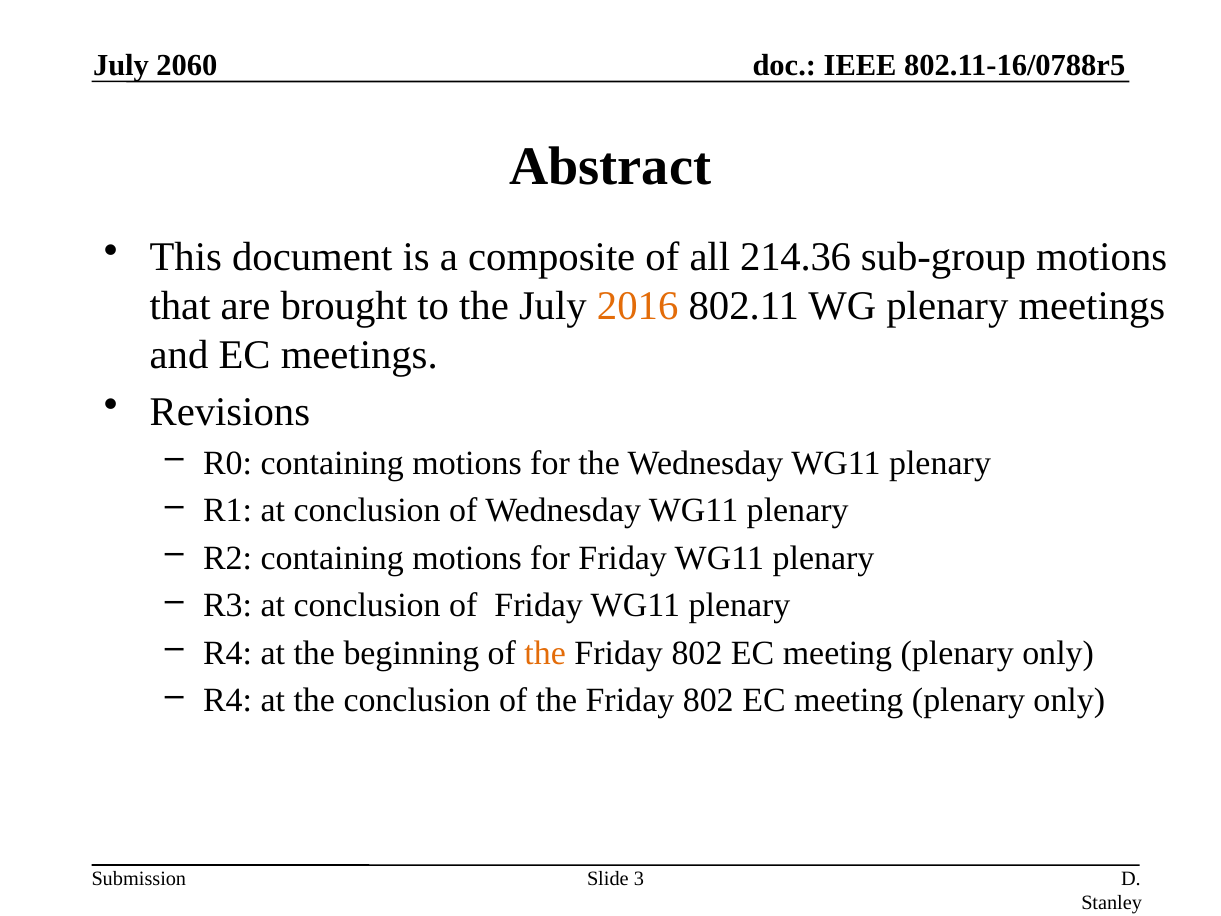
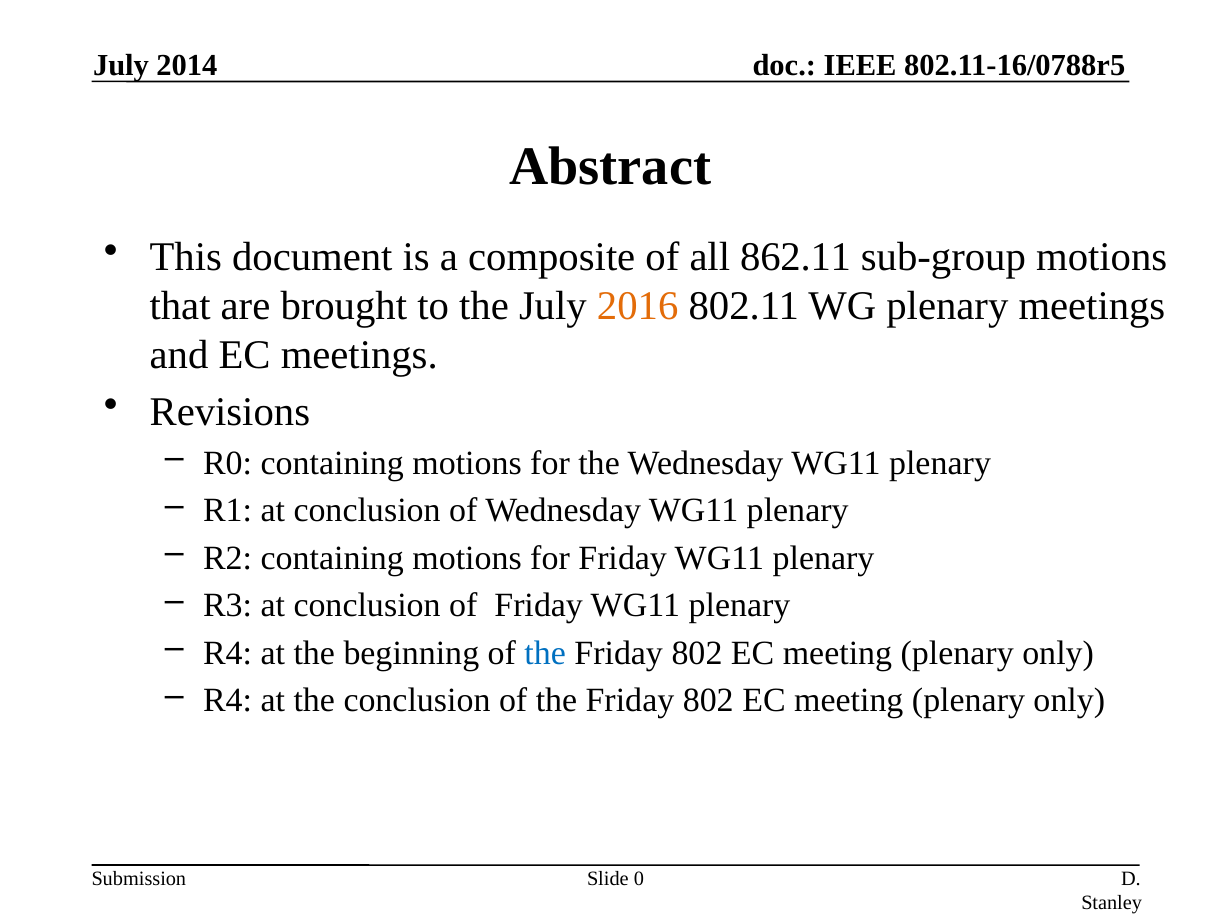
2060: 2060 -> 2014 (187, 65)
214.36: 214.36 -> 862.11 (796, 257)
the colour: orange -> blue (545, 653)
3: 3 -> 0 (639, 878)
